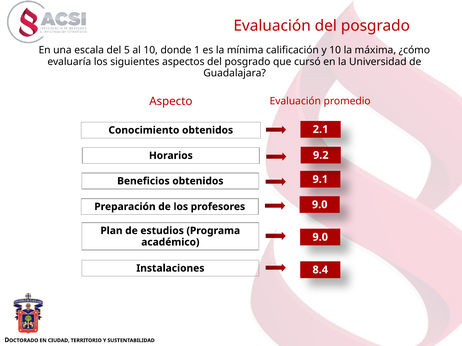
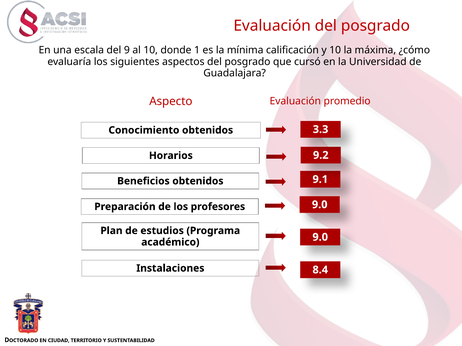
5: 5 -> 9 (127, 50)
2.1: 2.1 -> 3.3 (321, 130)
